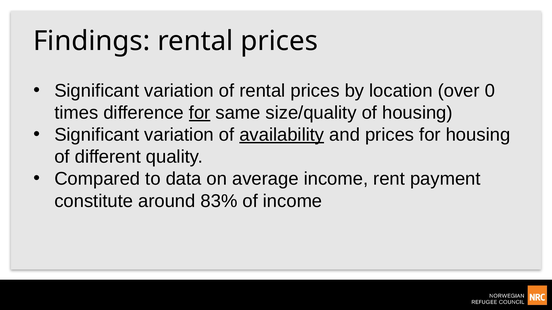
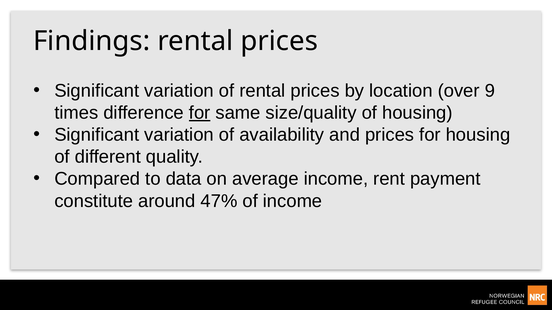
0: 0 -> 9 (490, 91)
availability underline: present -> none (282, 135)
83%: 83% -> 47% (219, 201)
